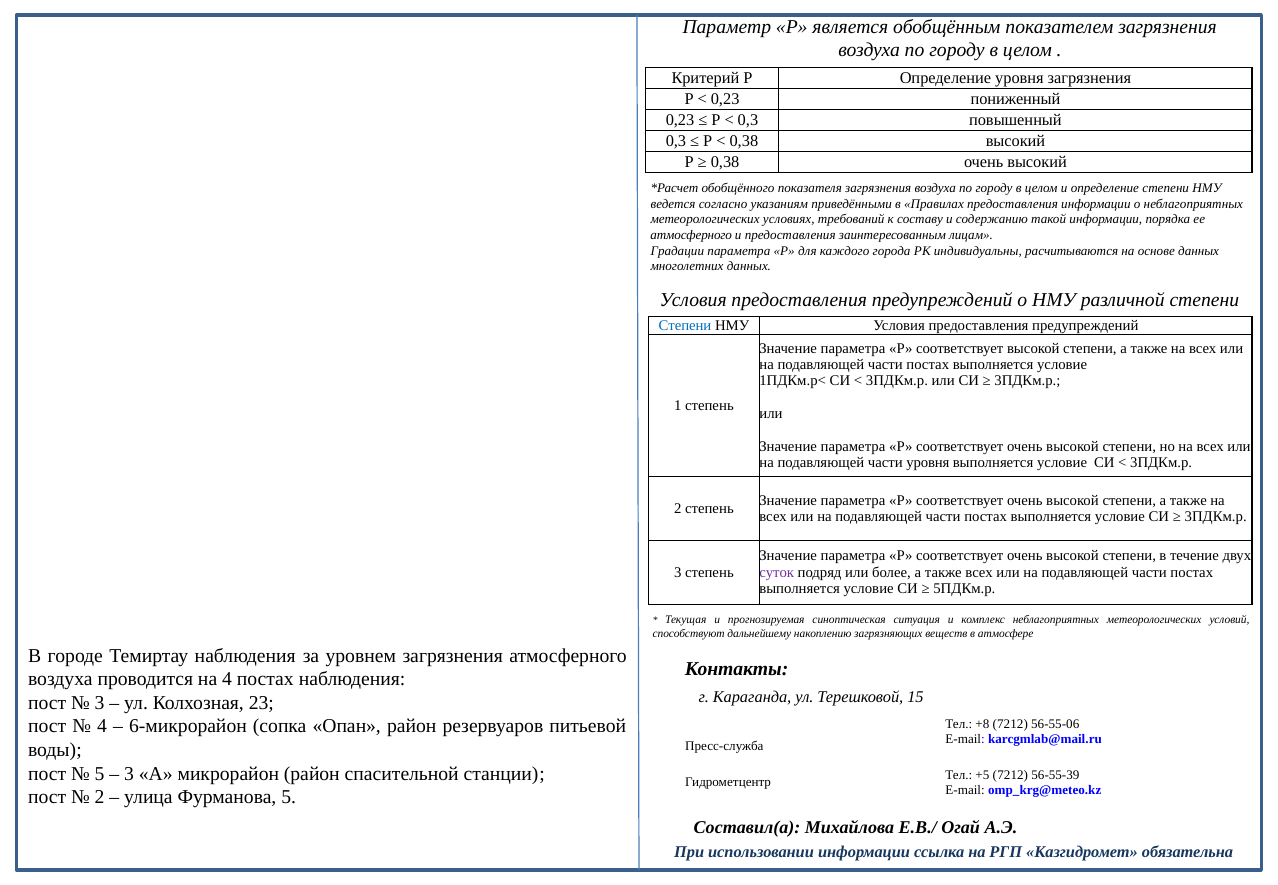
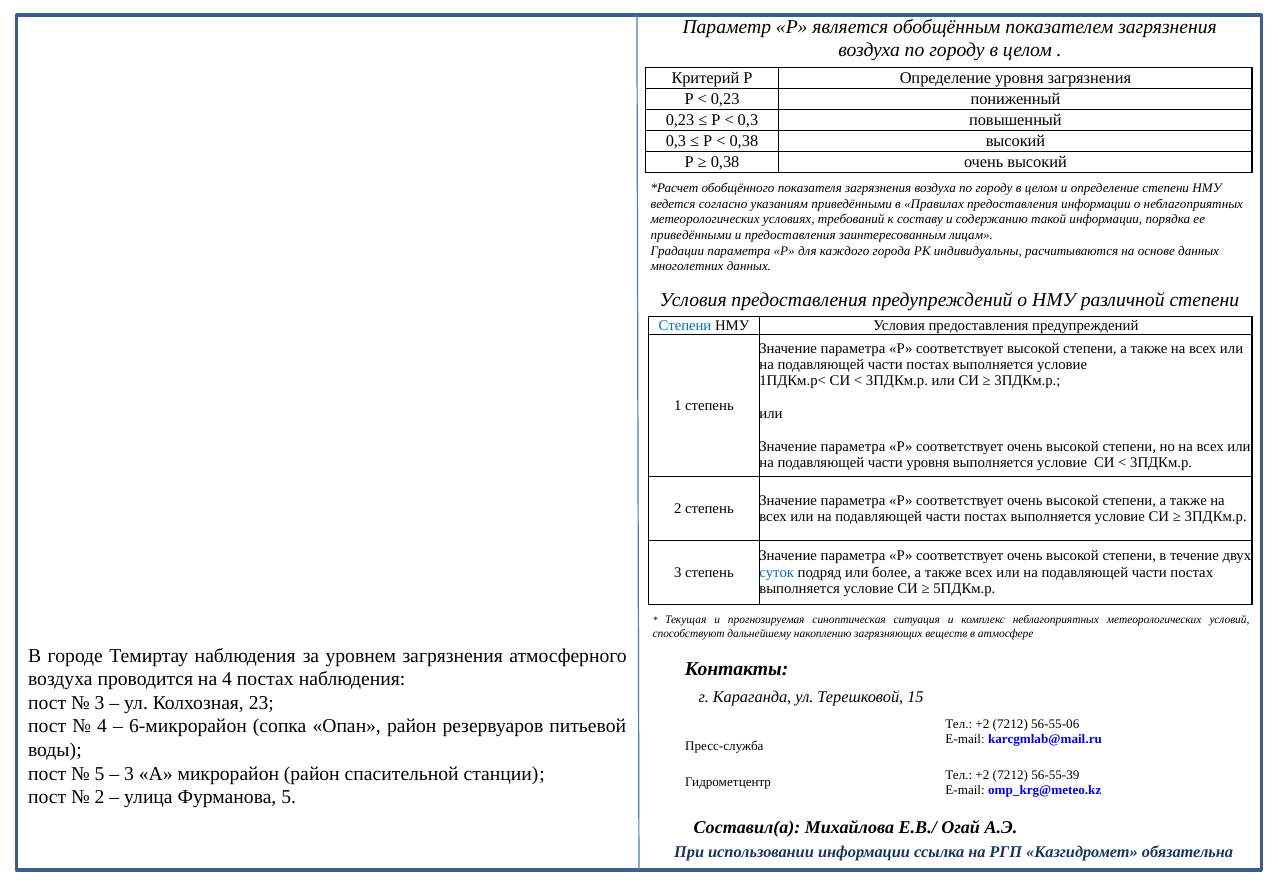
атмосферного: атмосферного -> приведёнными (691, 235)
суток colour: purple -> blue (777, 572)
+8: +8 -> +2 (982, 724)
+5: +5 -> +2 (982, 775)
